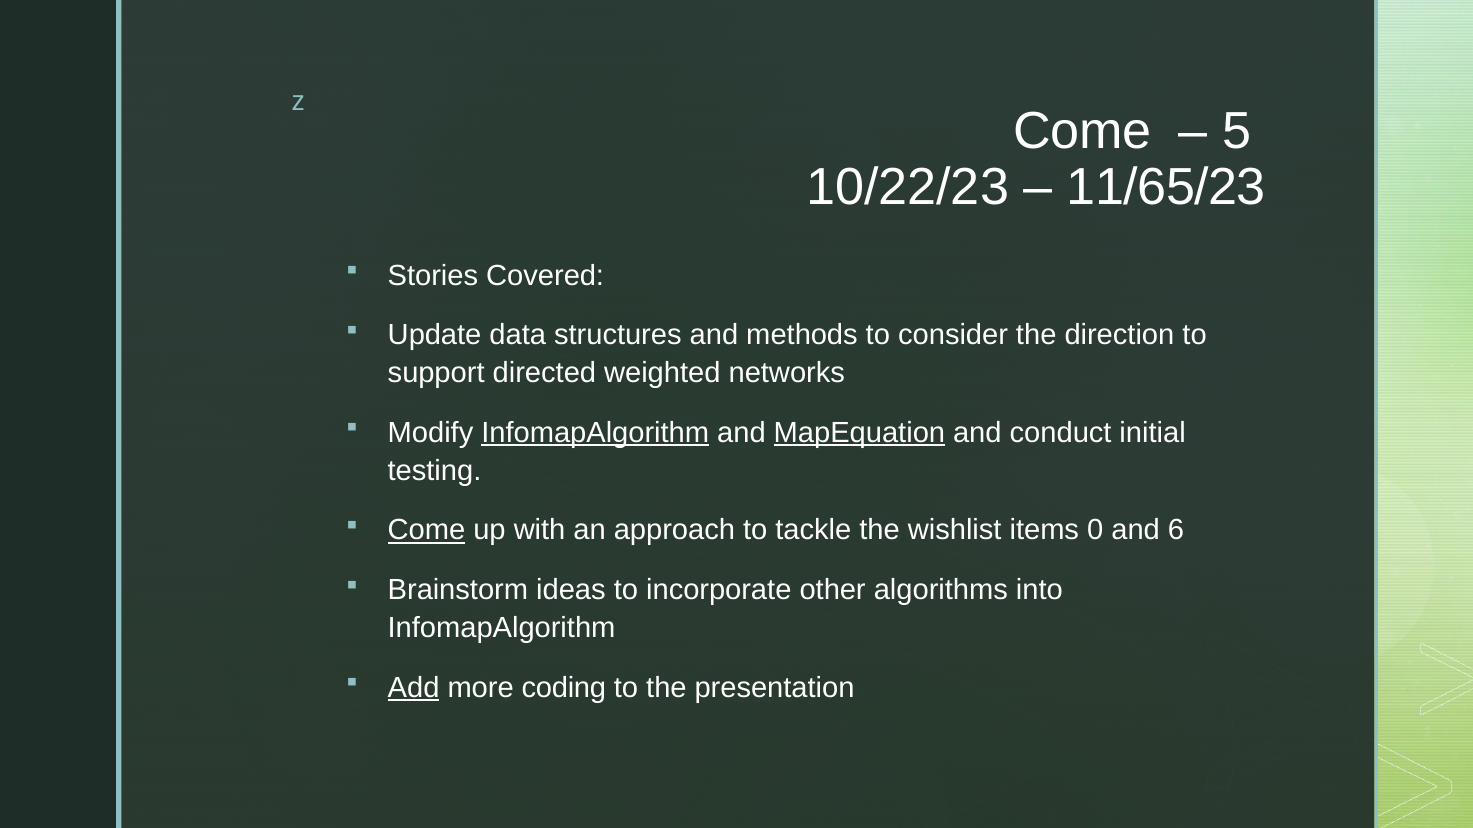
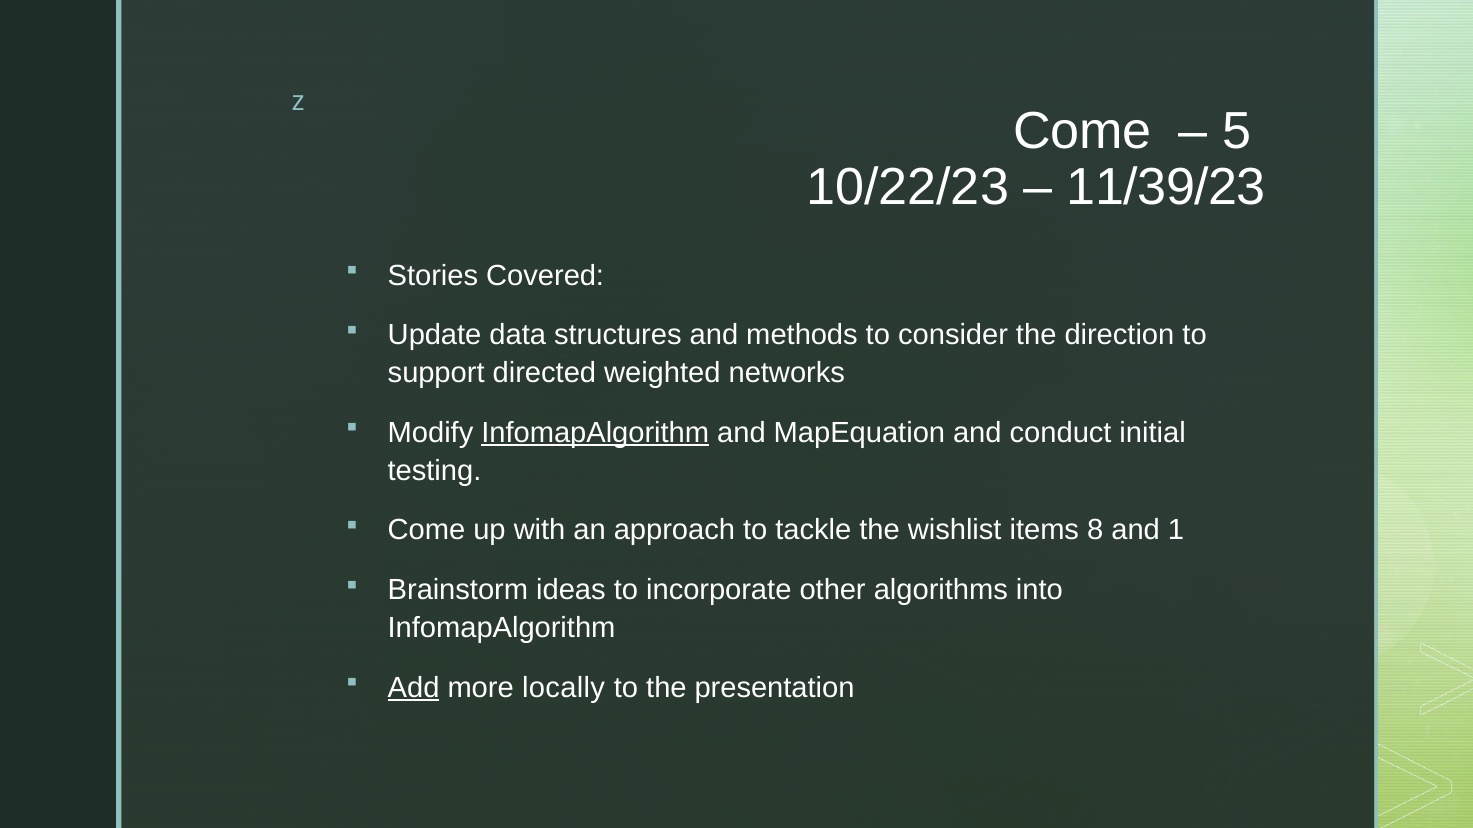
11/65/23: 11/65/23 -> 11/39/23 (1166, 187)
MapEquation underline: present -> none (859, 433)
Come underline: present -> none (427, 531)
0: 0 -> 8 (1095, 531)
6: 6 -> 1 (1176, 531)
coding: coding -> locally (564, 688)
